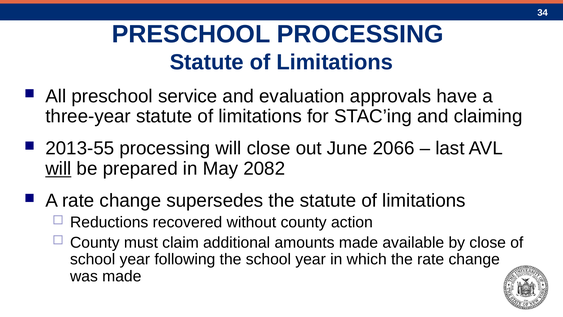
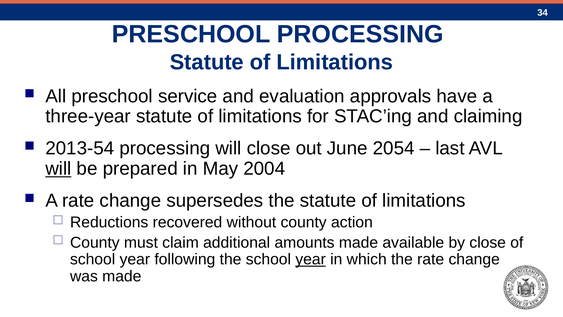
2013-55: 2013-55 -> 2013-54 (80, 148)
2066: 2066 -> 2054 (394, 148)
2082: 2082 -> 2004 (264, 169)
year underline: none -> present (311, 259)
